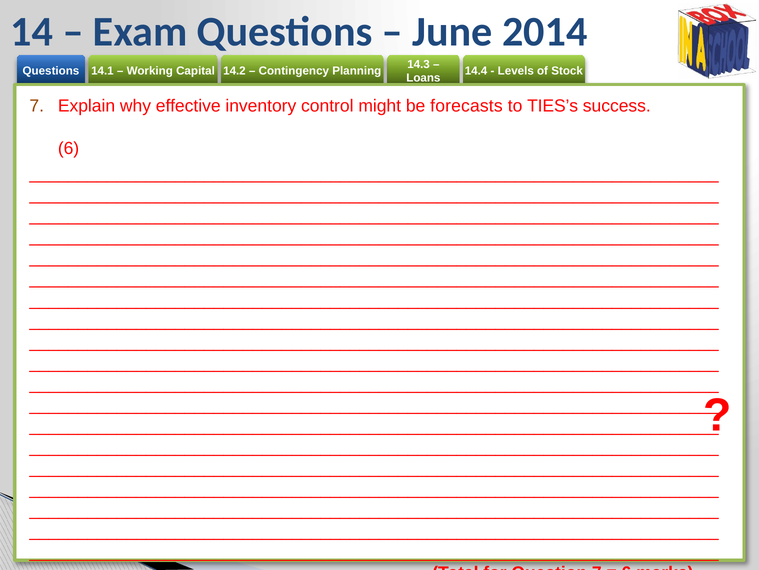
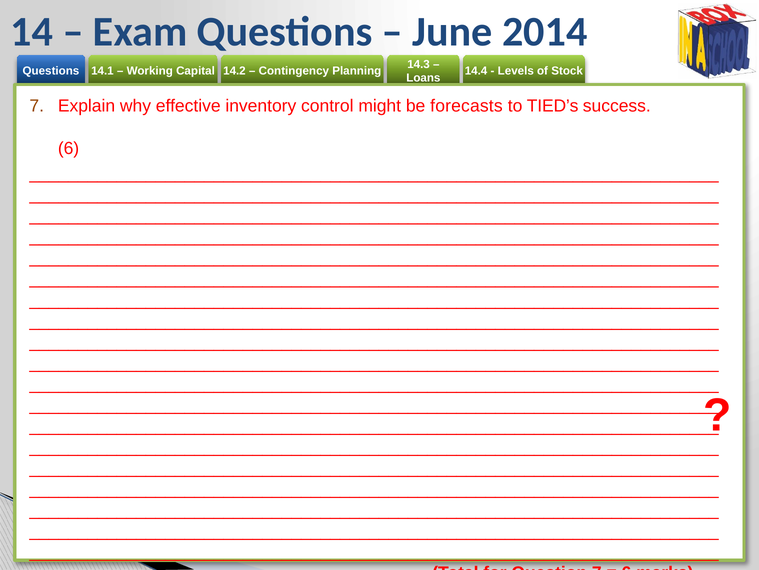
TIES’s: TIES’s -> TIED’s (553, 106)
